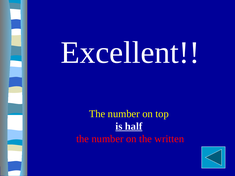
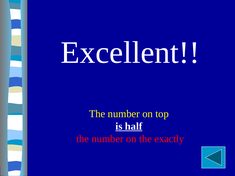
written: written -> exactly (169, 139)
